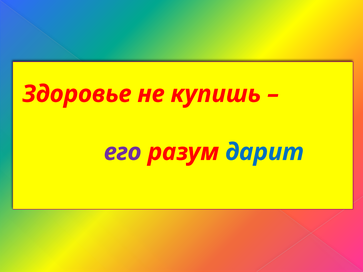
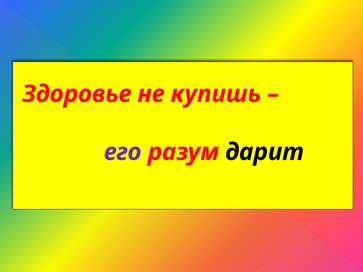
дарит colour: blue -> black (265, 152)
